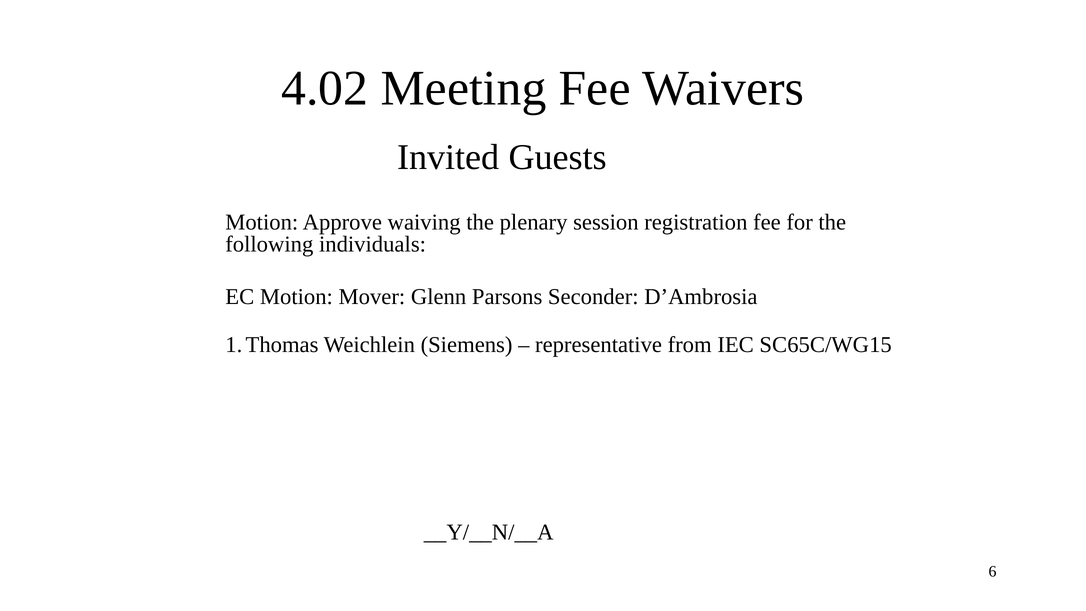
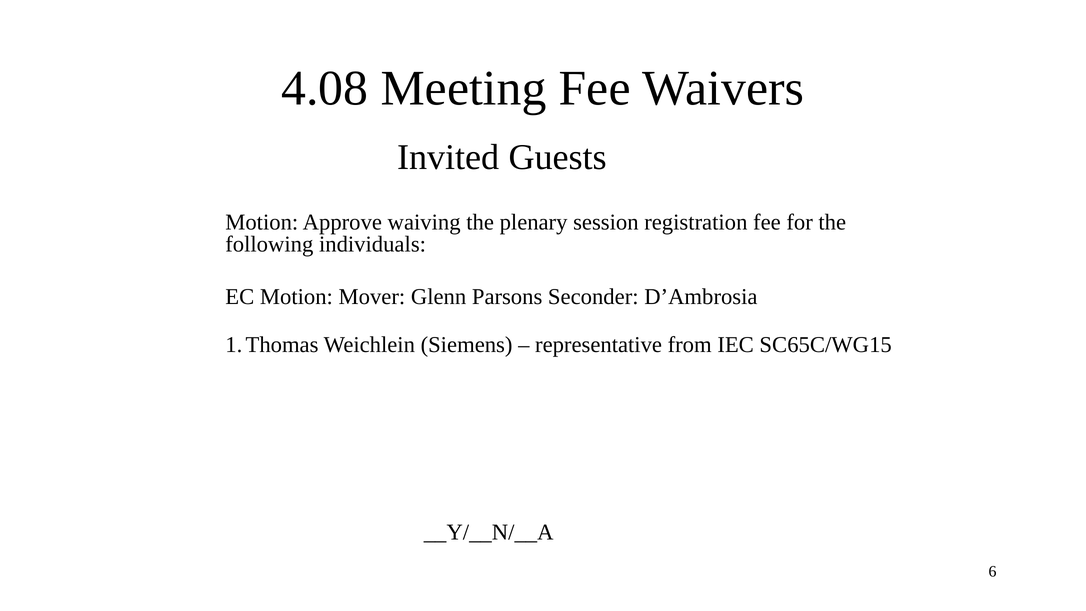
4.02: 4.02 -> 4.08 (325, 88)
